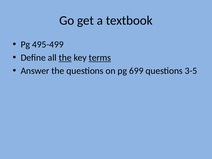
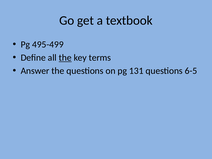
terms underline: present -> none (100, 58)
699: 699 -> 131 (136, 71)
3-5: 3-5 -> 6-5 (191, 71)
